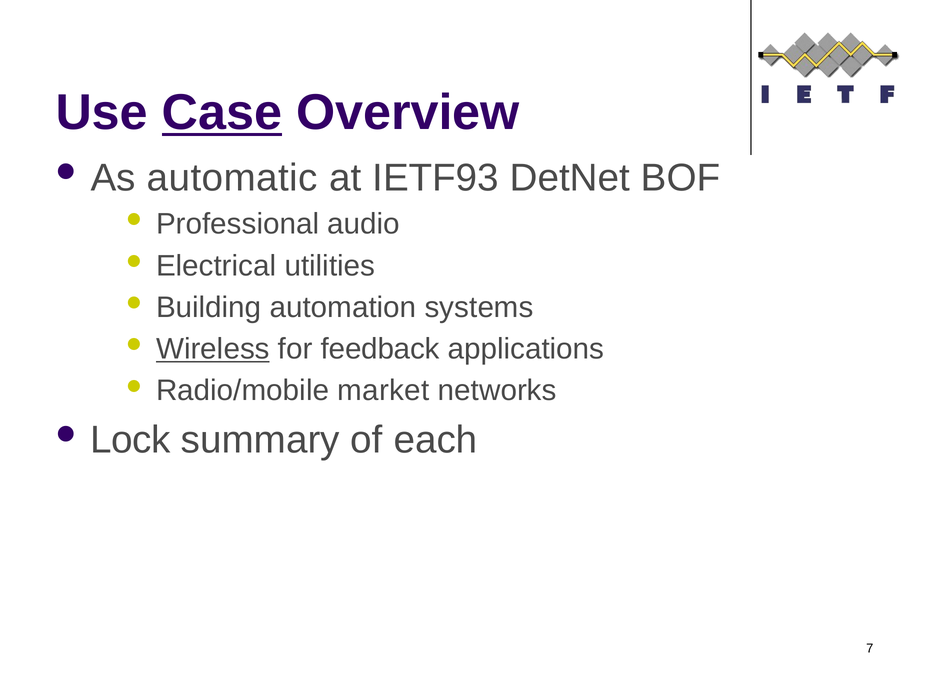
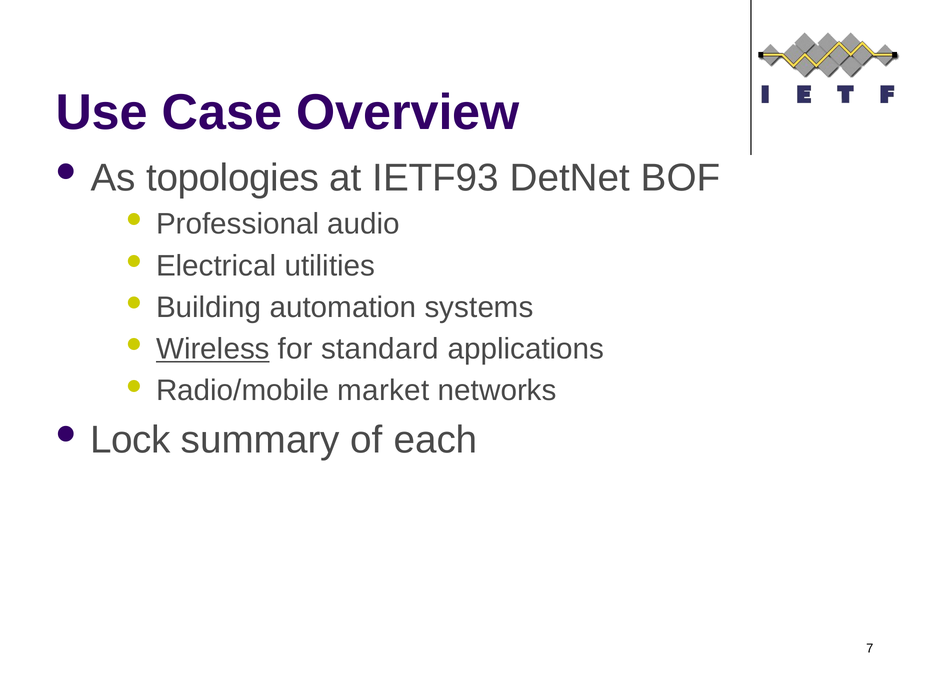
Case underline: present -> none (222, 113)
automatic: automatic -> topologies (233, 178)
feedback: feedback -> standard (380, 349)
